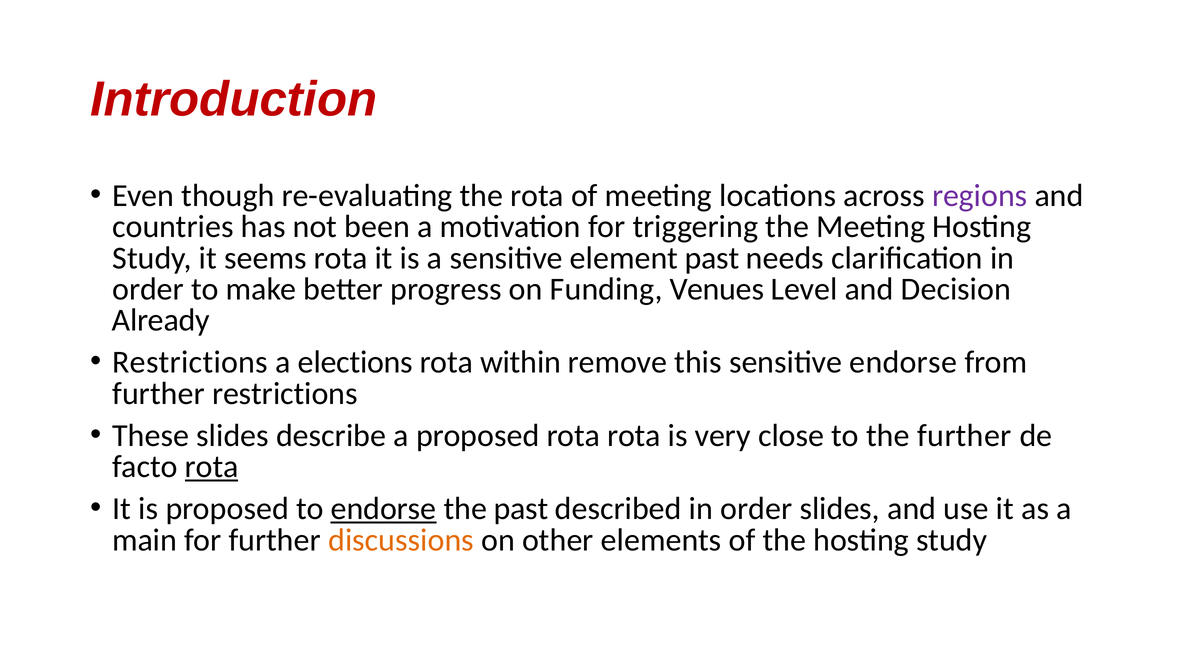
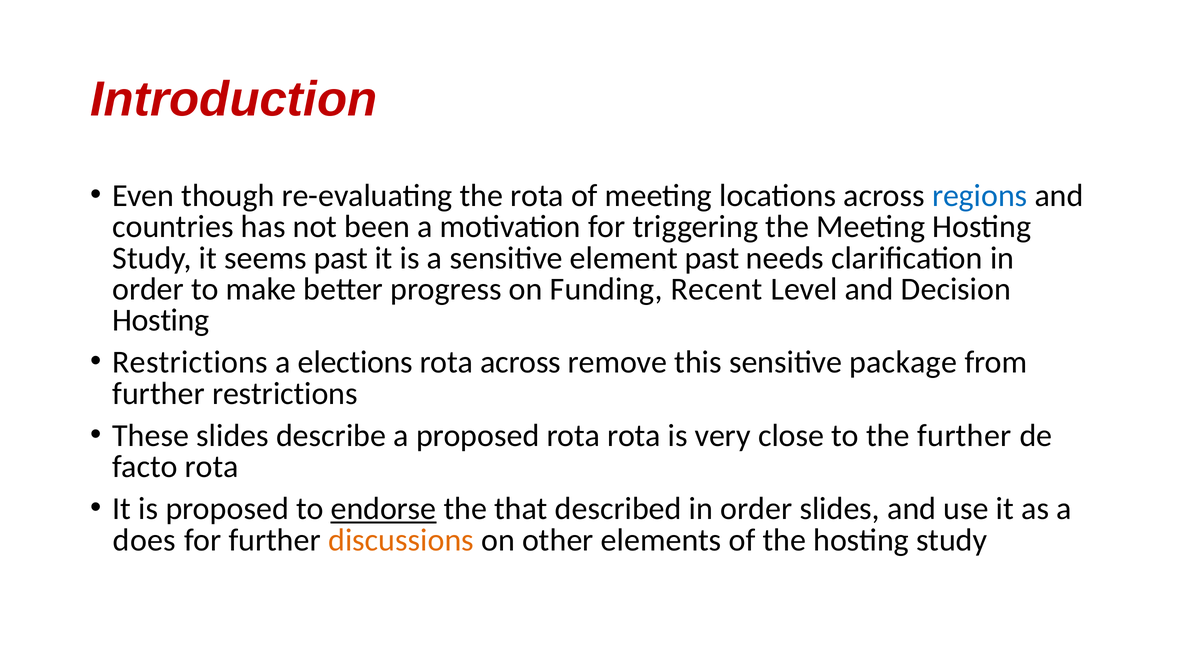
regions colour: purple -> blue (980, 196)
seems rota: rota -> past (341, 258)
Venues: Venues -> Recent (717, 289)
Already: Already -> Hosting (161, 320)
rota within: within -> across (521, 363)
sensitive endorse: endorse -> package (903, 363)
rota underline: present -> none (212, 467)
the past: past -> that (521, 509)
main: main -> does (144, 540)
